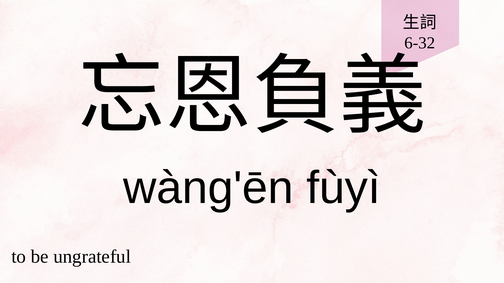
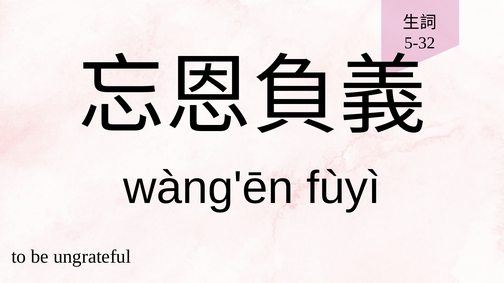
6-32: 6-32 -> 5-32 (420, 43)
